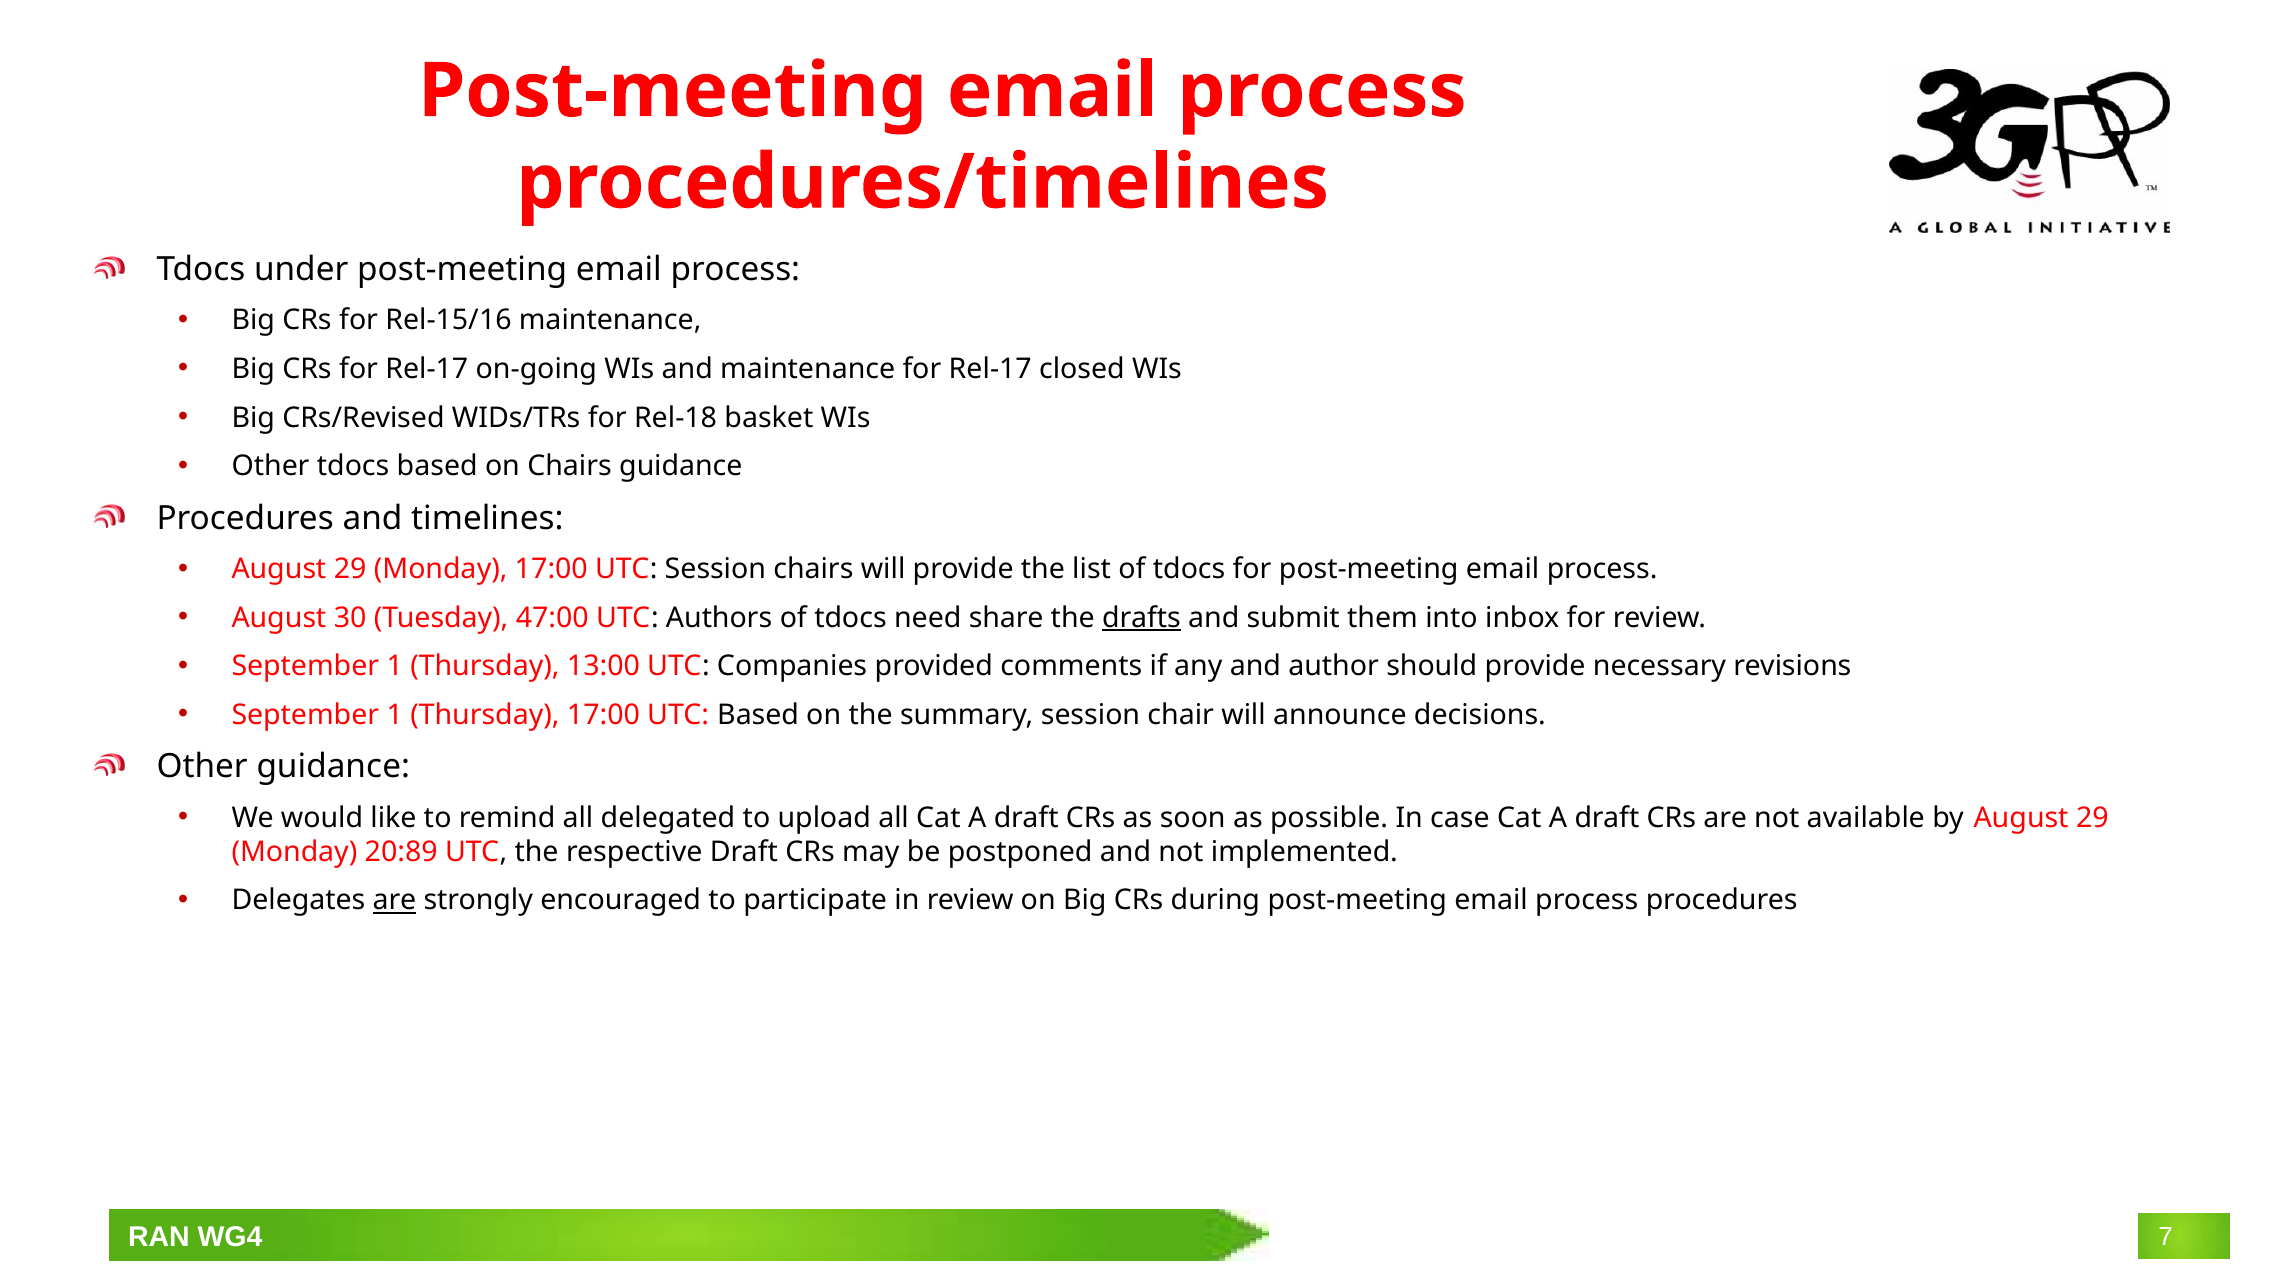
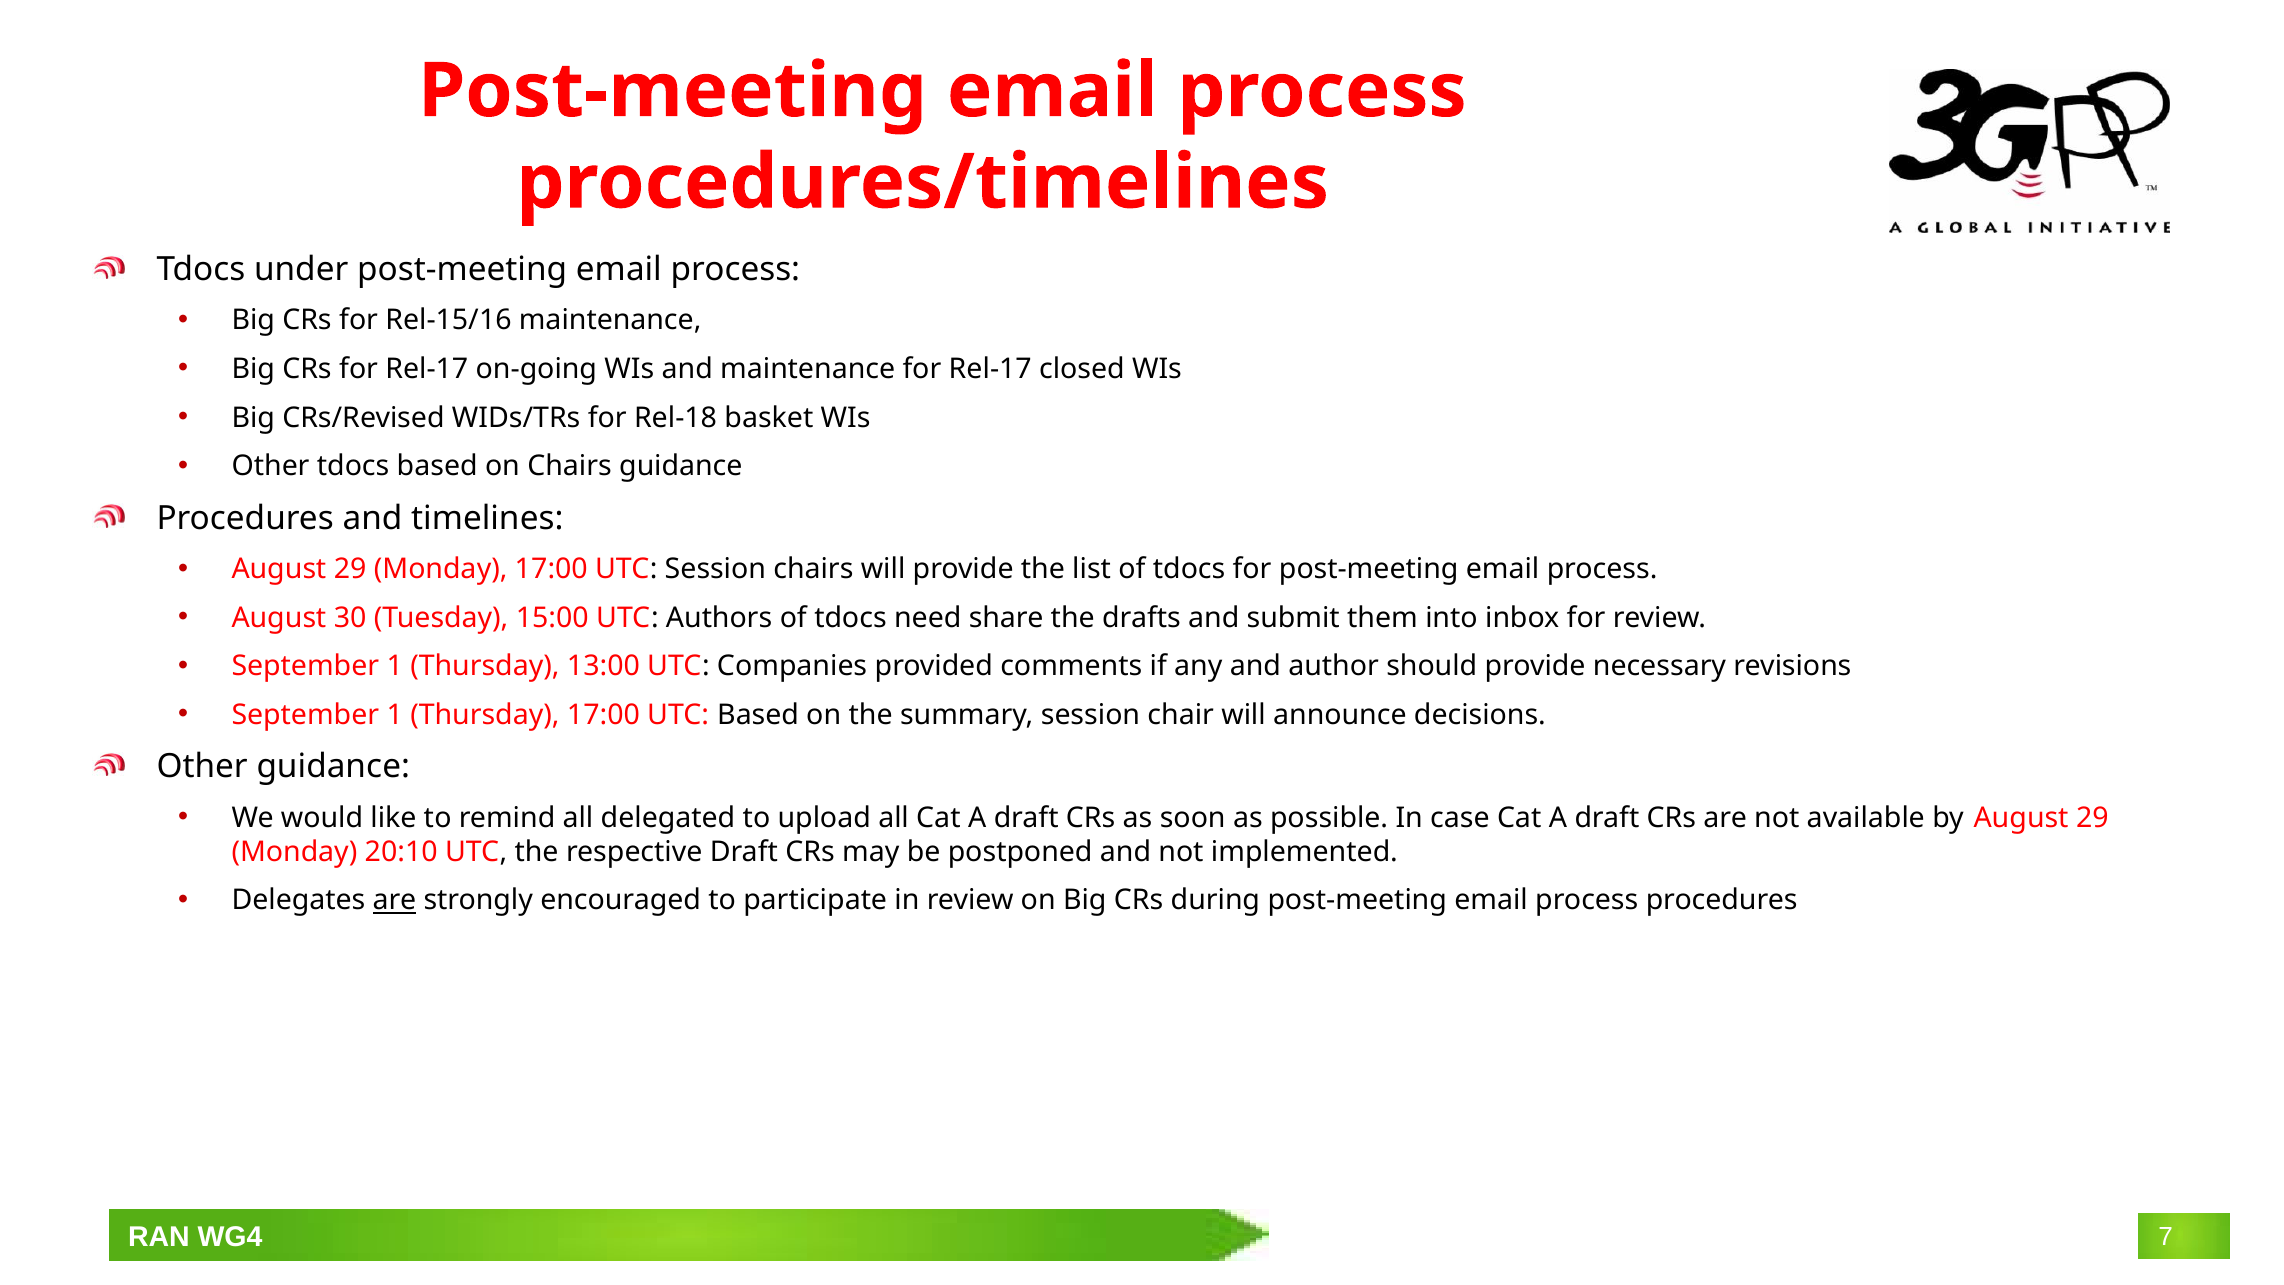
47:00: 47:00 -> 15:00 (552, 618)
drafts underline: present -> none (1141, 618)
20:89: 20:89 -> 20:10 (401, 852)
